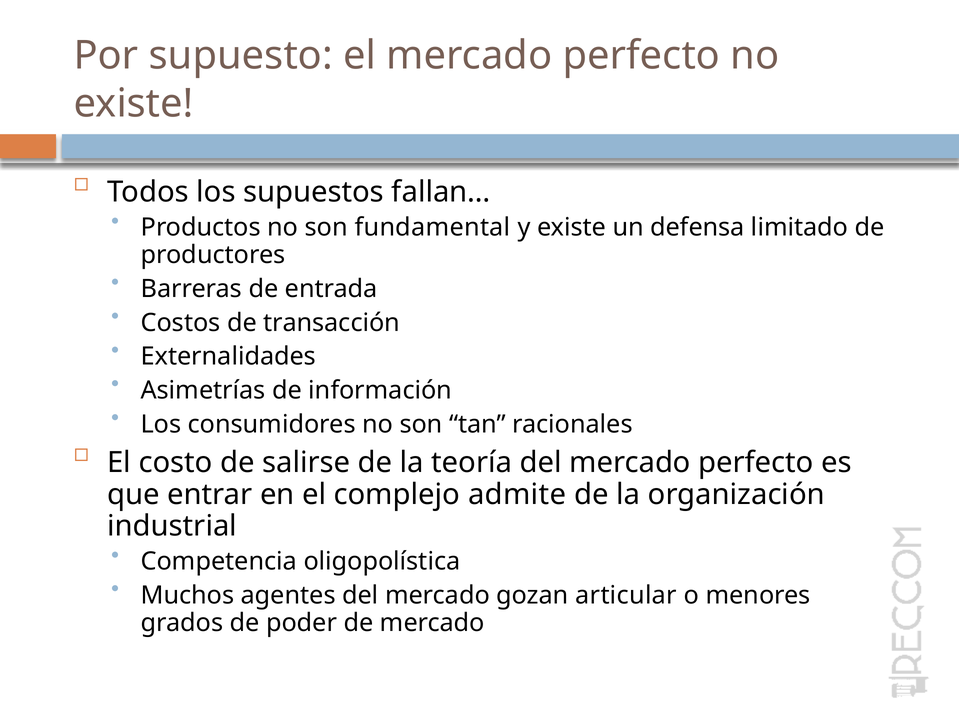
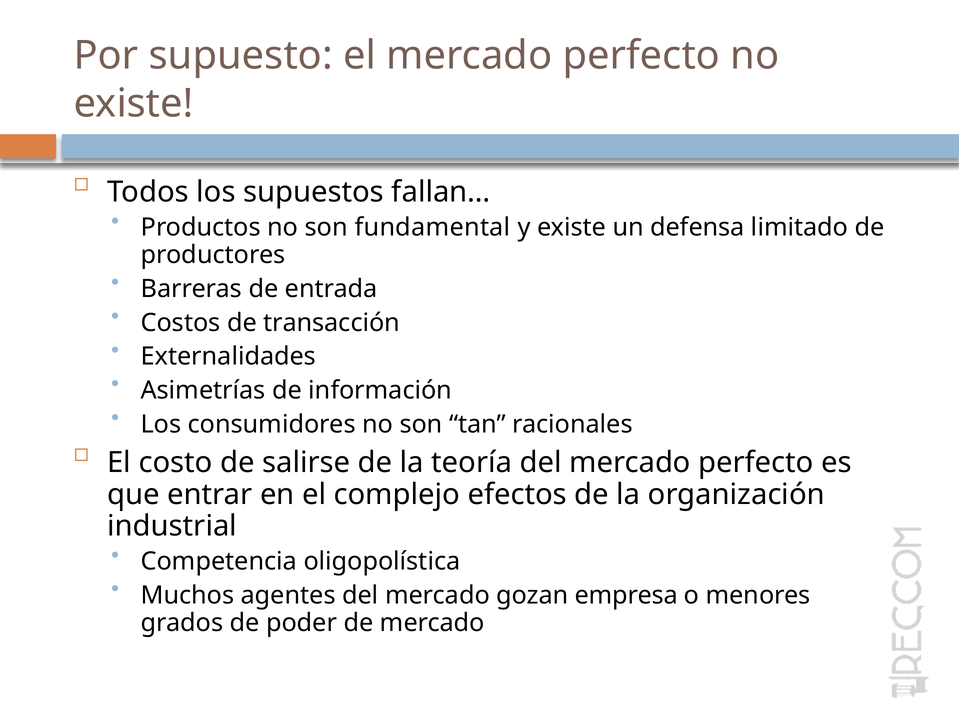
admite: admite -> efectos (517, 495)
articular: articular -> empresa (626, 596)
